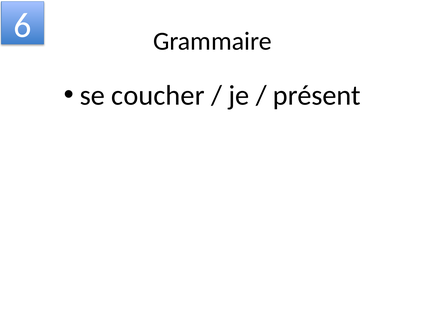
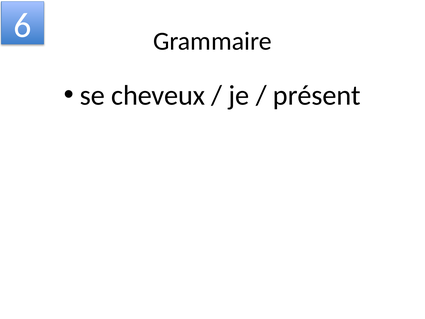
coucher: coucher -> cheveux (158, 95)
